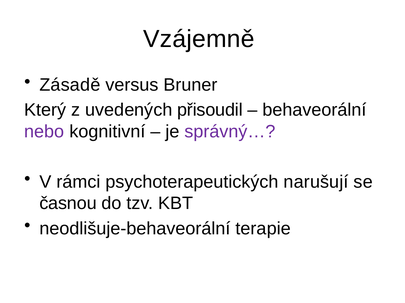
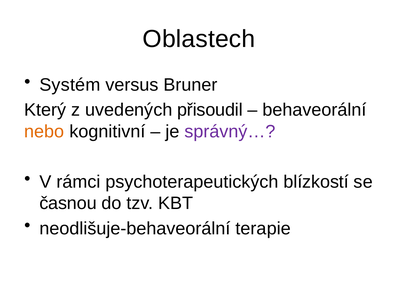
Vzájemně: Vzájemně -> Oblastech (199, 39)
Zásadě: Zásadě -> Systém (70, 85)
nebo colour: purple -> orange (44, 132)
narušují: narušují -> blízkostí (316, 182)
